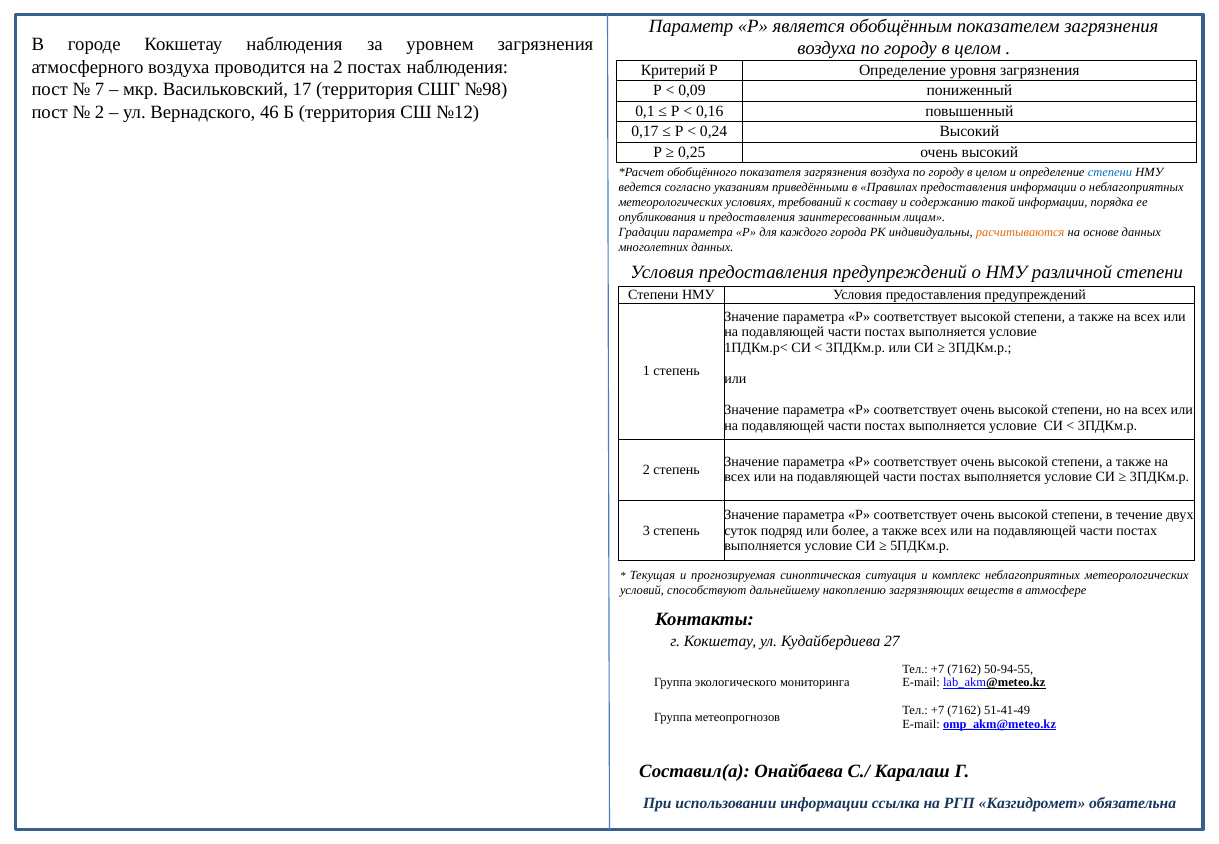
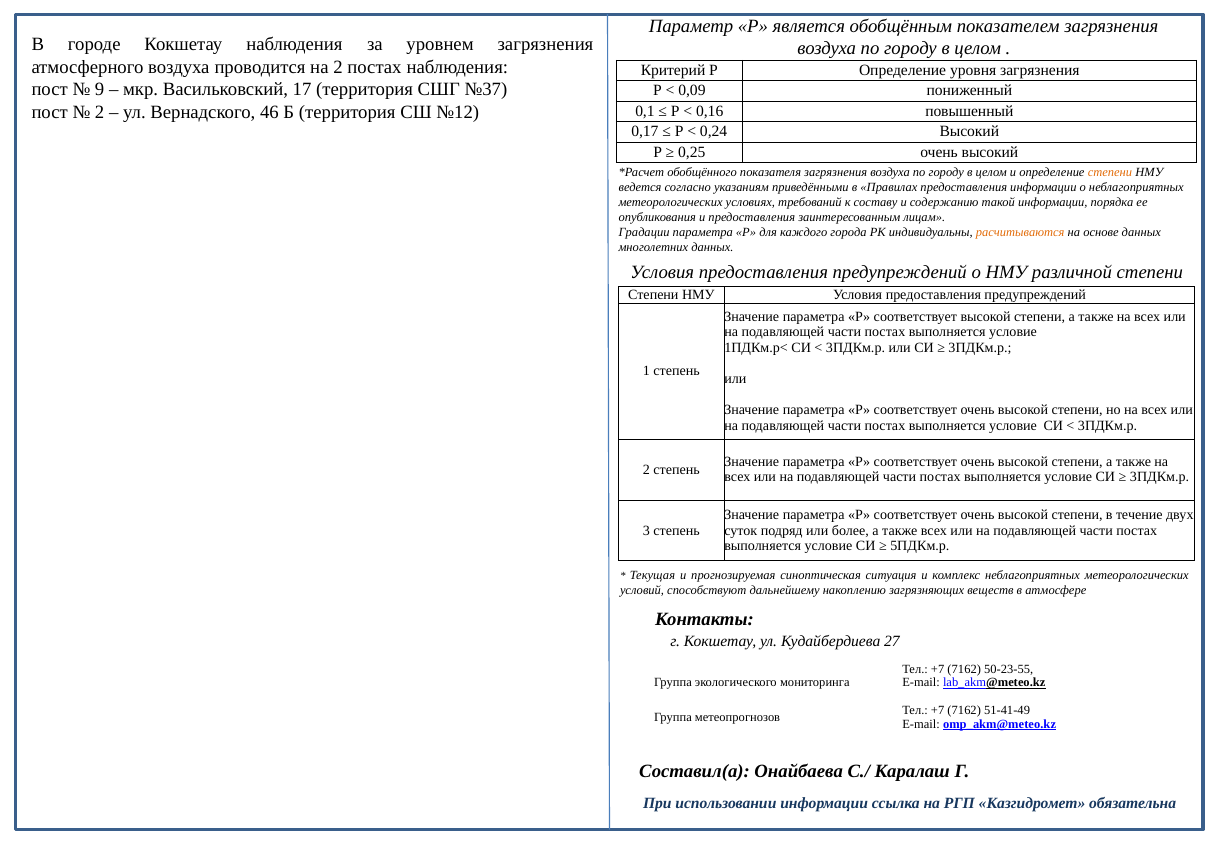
7: 7 -> 9 (100, 89)
№98: №98 -> №37 (486, 89)
степени colour: blue -> orange (1110, 172)
50-94-55: 50-94-55 -> 50-23-55 (1009, 669)
